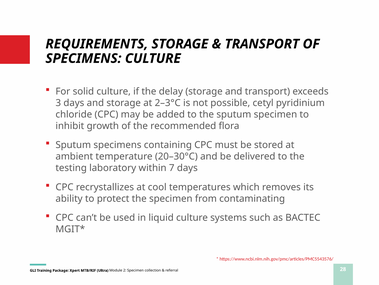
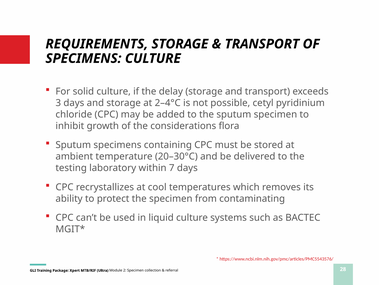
2–3°C: 2–3°C -> 2–4°C (168, 103)
recommended: recommended -> considerations (183, 126)
